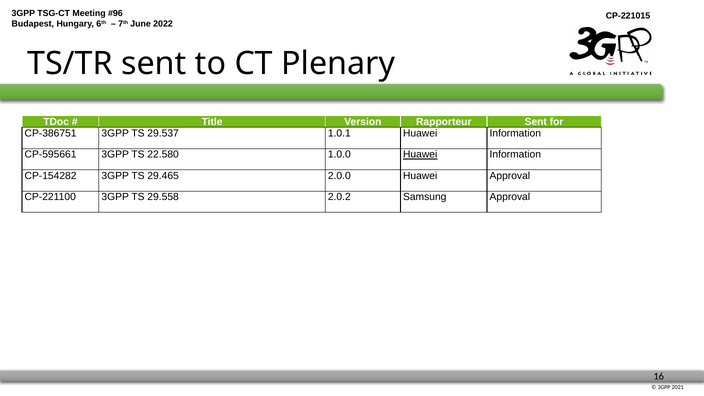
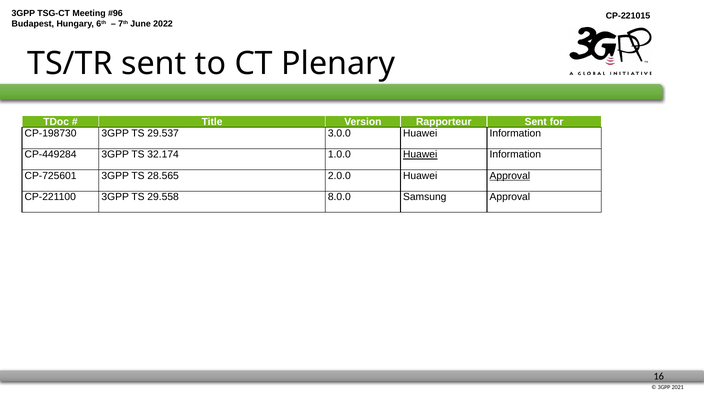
CP-386751: CP-386751 -> CP-198730 (51, 133)
1.0.1: 1.0.1 -> 3.0.0 (339, 133)
CP-595661: CP-595661 -> CP-449284 (51, 155)
22.580: 22.580 -> 32.174 (163, 155)
CP-154282: CP-154282 -> CP-725601 (51, 176)
29.465: 29.465 -> 28.565 (163, 176)
Approval underline: none -> present (510, 176)
2.0.2: 2.0.2 -> 8.0.0 (339, 197)
